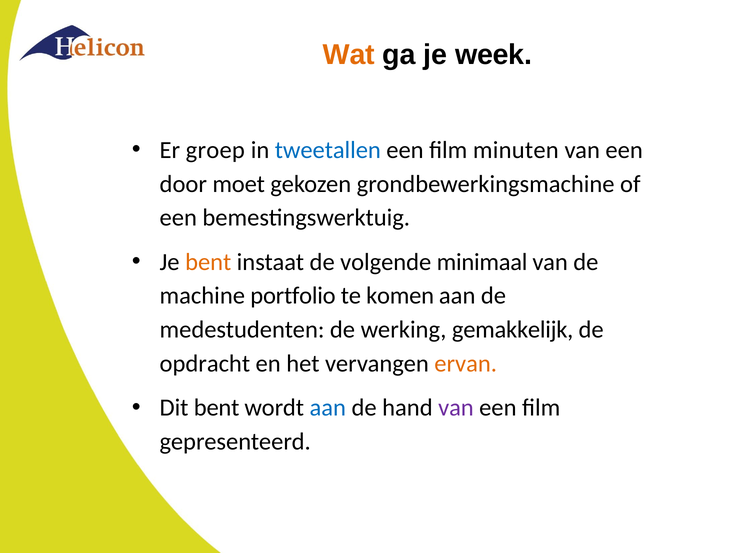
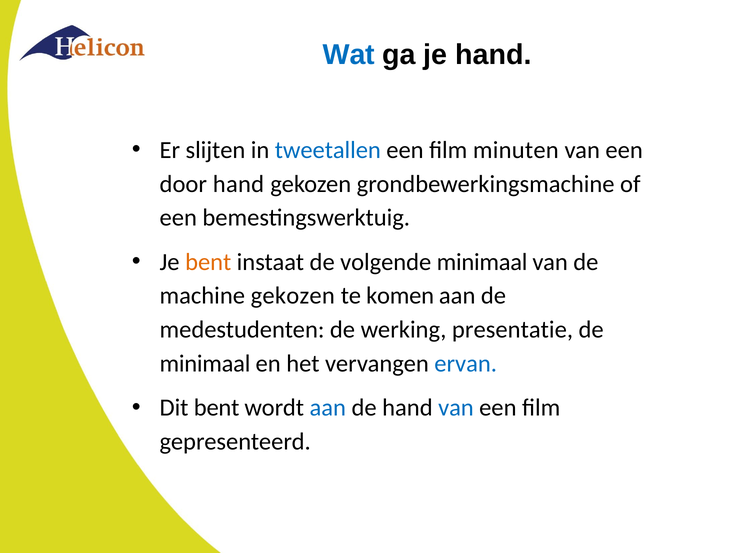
Wat colour: orange -> blue (349, 55)
je week: week -> hand (493, 55)
groep: groep -> slijten (215, 150)
door moet: moet -> hand (238, 184)
machine portfolio: portfolio -> gekozen (293, 296)
gemakkelijk: gemakkelijk -> presentatie (513, 330)
opdracht: opdracht -> minimaal (205, 364)
ervan colour: orange -> blue (466, 364)
van colour: purple -> blue (456, 408)
